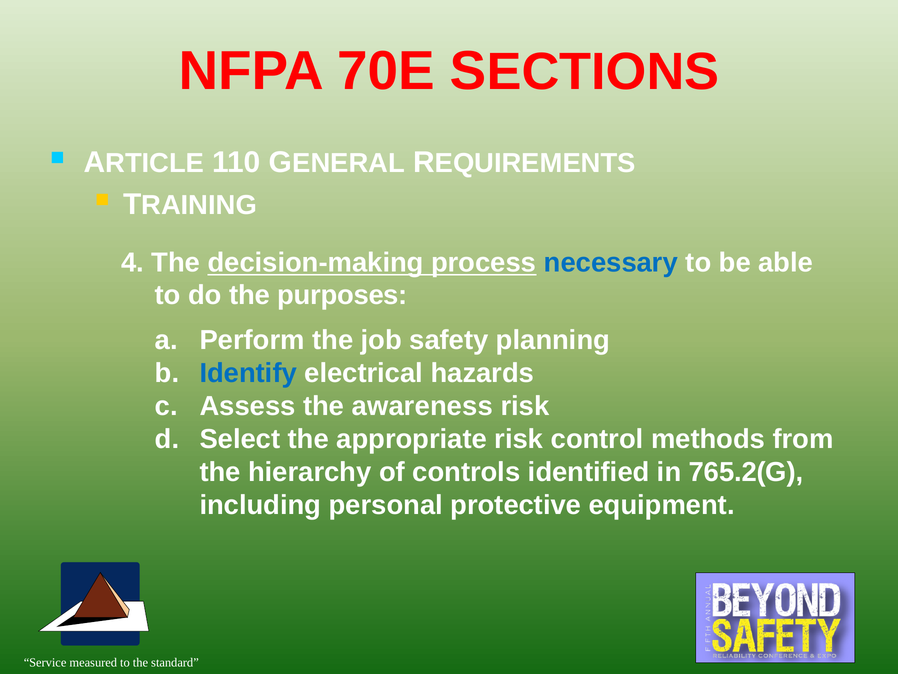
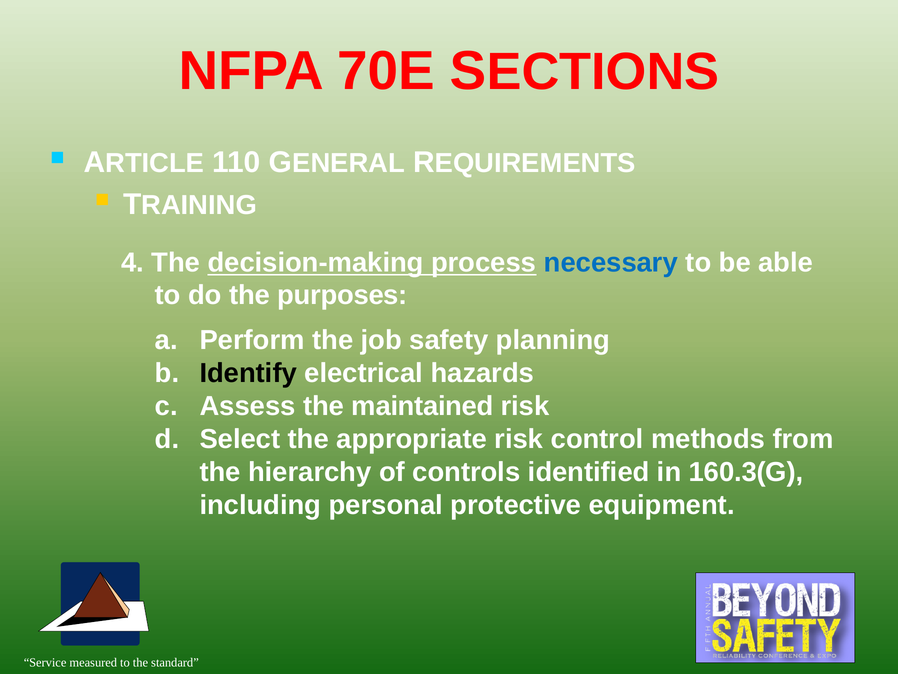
Identify colour: blue -> black (248, 373)
awareness: awareness -> maintained (423, 406)
765.2(G: 765.2(G -> 160.3(G (746, 472)
